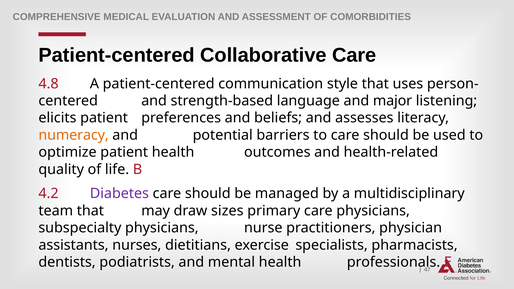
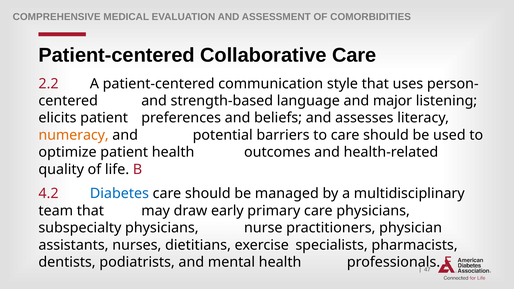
4.8: 4.8 -> 2.2 (49, 84)
Diabetes colour: purple -> blue (119, 194)
sizes: sizes -> early (227, 211)
